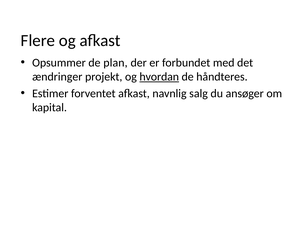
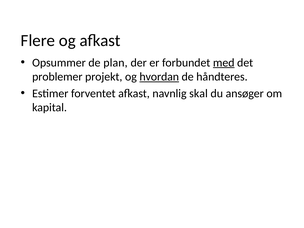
med underline: none -> present (224, 63)
ændringer: ændringer -> problemer (57, 77)
salg: salg -> skal (199, 93)
